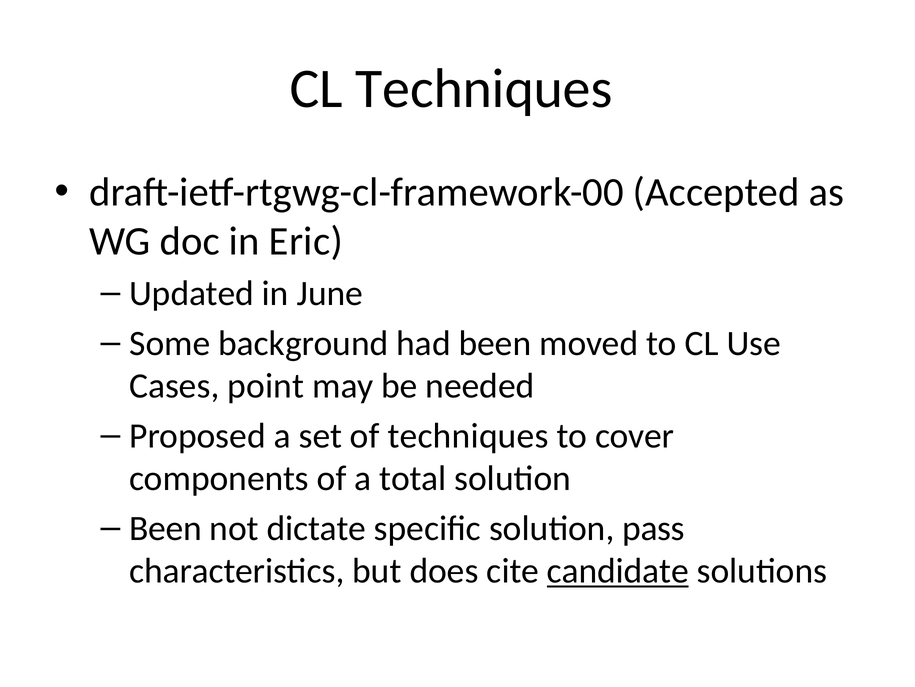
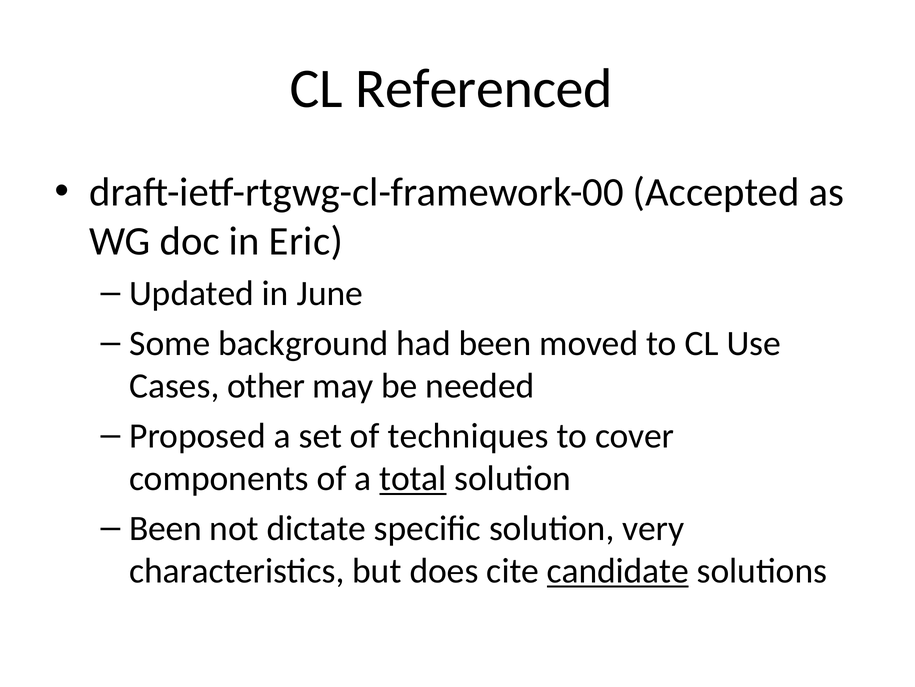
CL Techniques: Techniques -> Referenced (484, 89)
point: point -> other (266, 386)
total underline: none -> present (413, 478)
pass: pass -> very (653, 528)
